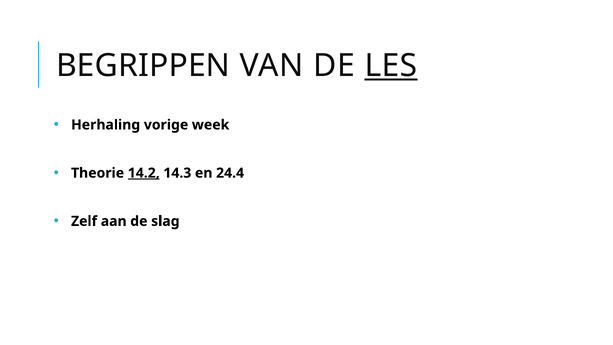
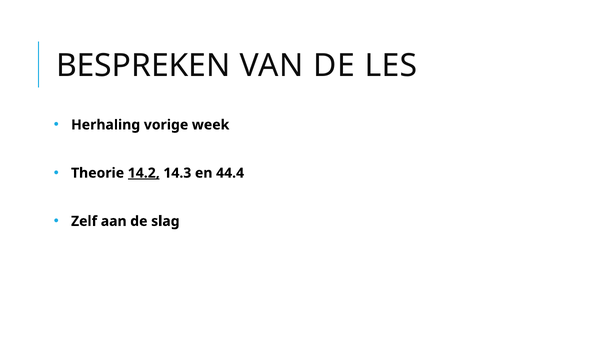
BEGRIPPEN: BEGRIPPEN -> BESPREKEN (143, 66)
LES underline: present -> none (391, 66)
24.4: 24.4 -> 44.4 (230, 173)
